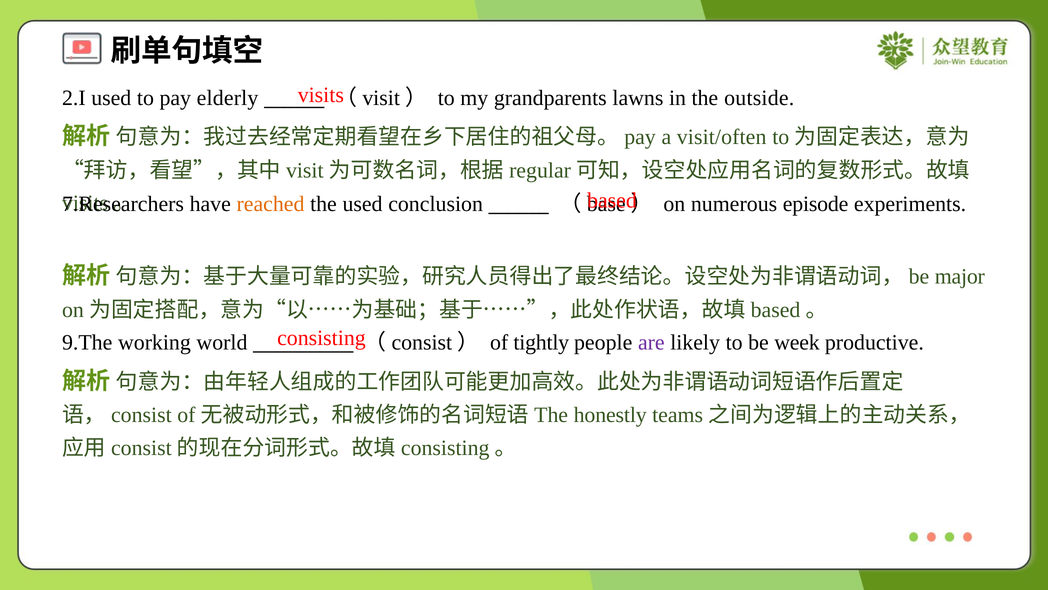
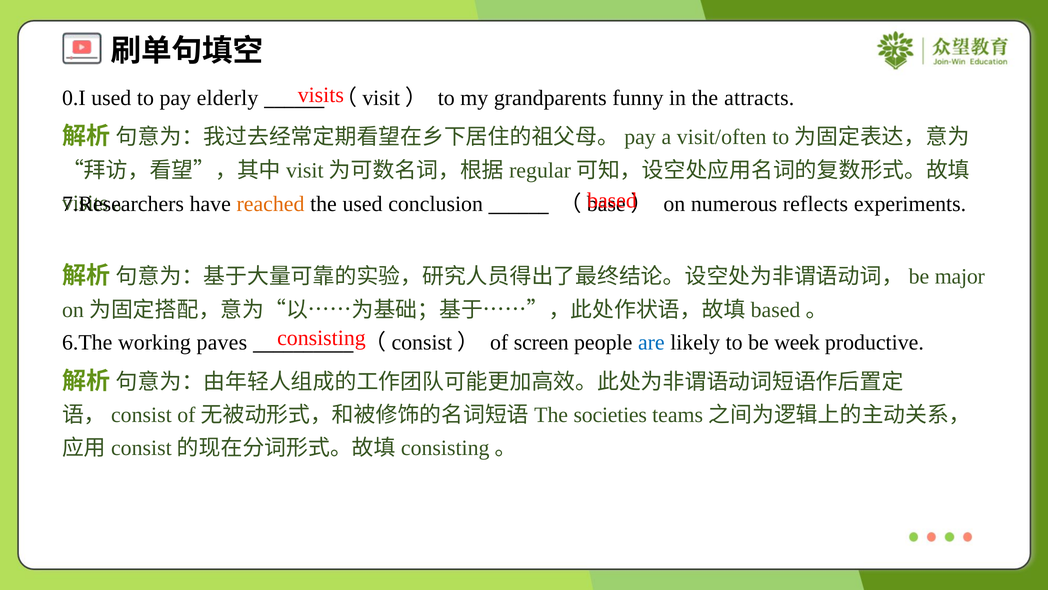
2.I: 2.I -> 0.I (74, 98)
lawns: lawns -> funny (638, 98)
outside: outside -> attracts (759, 98)
episode: episode -> reflects (815, 204)
9.The: 9.The -> 6.The (87, 342)
world: world -> paves (222, 342)
tightly: tightly -> screen (541, 342)
are colour: purple -> blue (651, 342)
honestly: honestly -> societies (610, 415)
